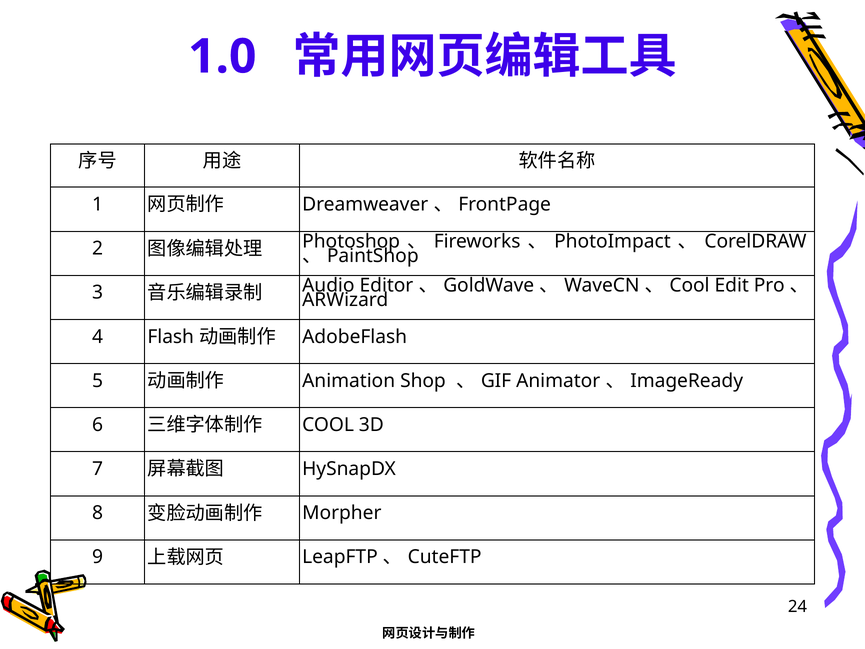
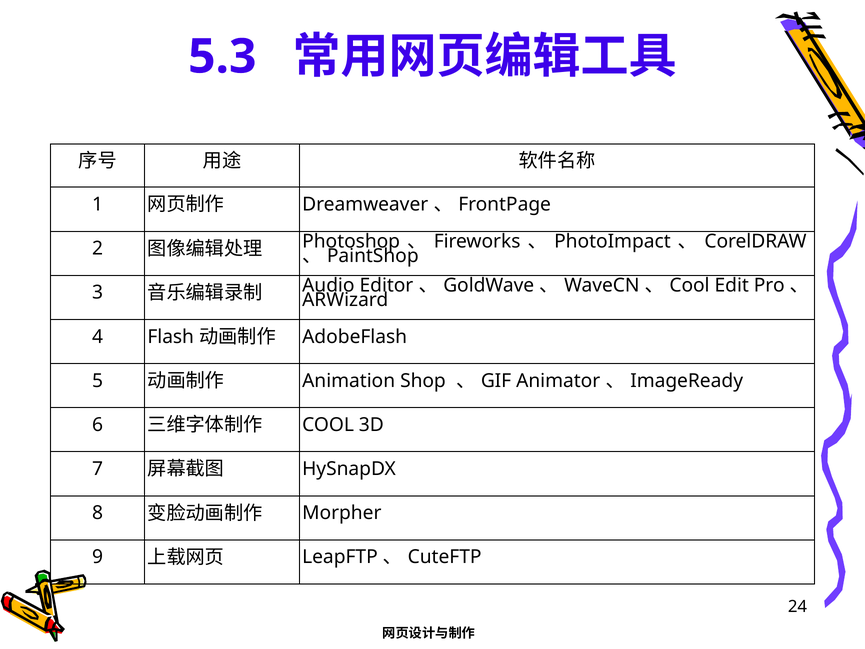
1.0: 1.0 -> 5.3 (222, 57)
